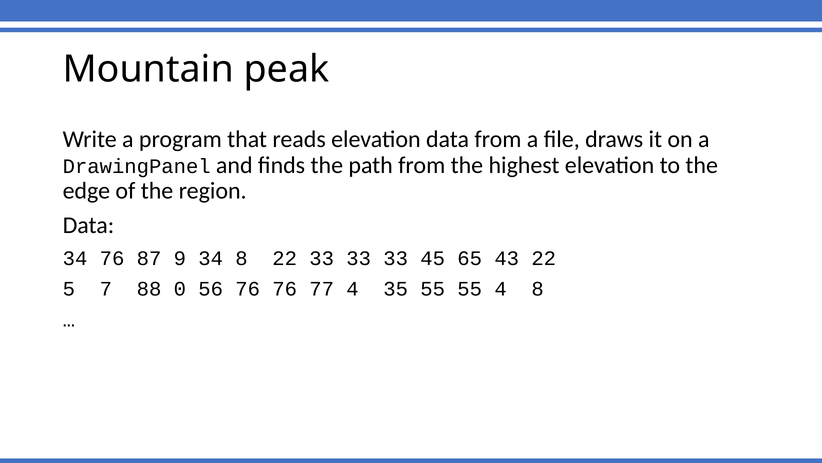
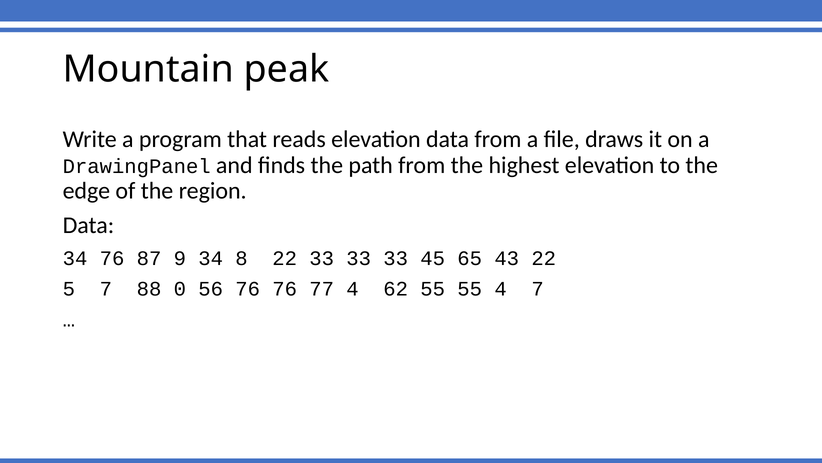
35: 35 -> 62 (396, 289)
4 8: 8 -> 7 (538, 289)
